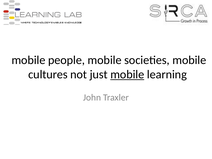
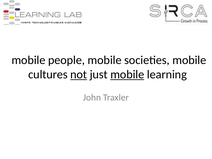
not underline: none -> present (79, 75)
